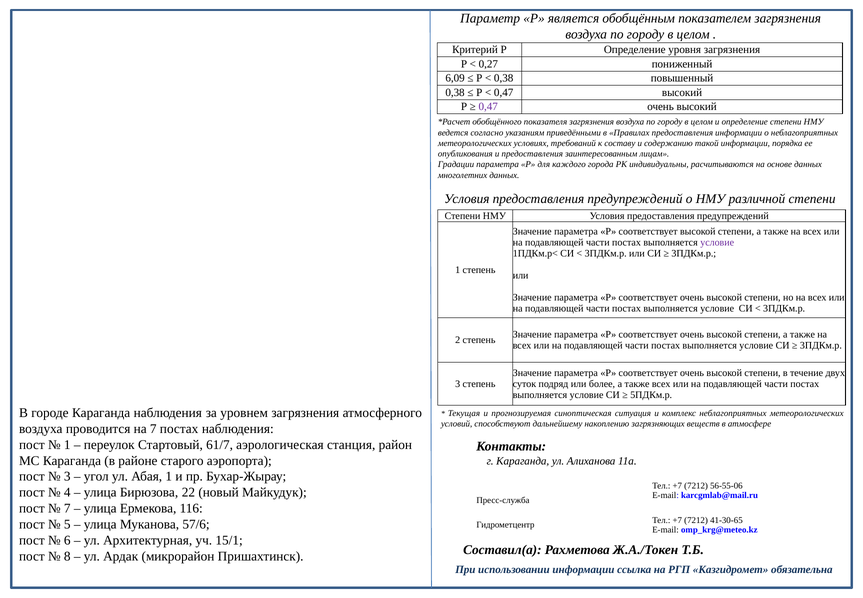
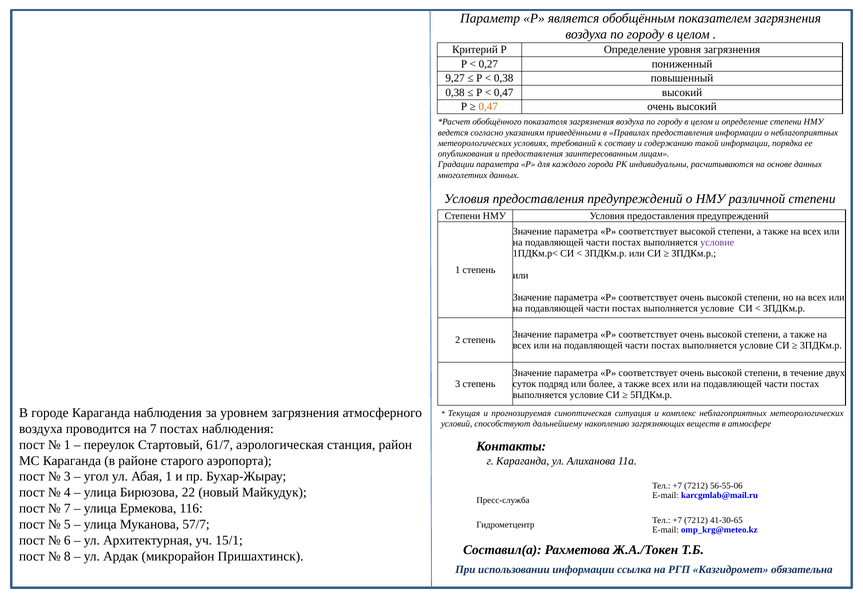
6,09: 6,09 -> 9,27 (455, 78)
0,47 colour: purple -> orange (488, 107)
57/6: 57/6 -> 57/7 (196, 524)
